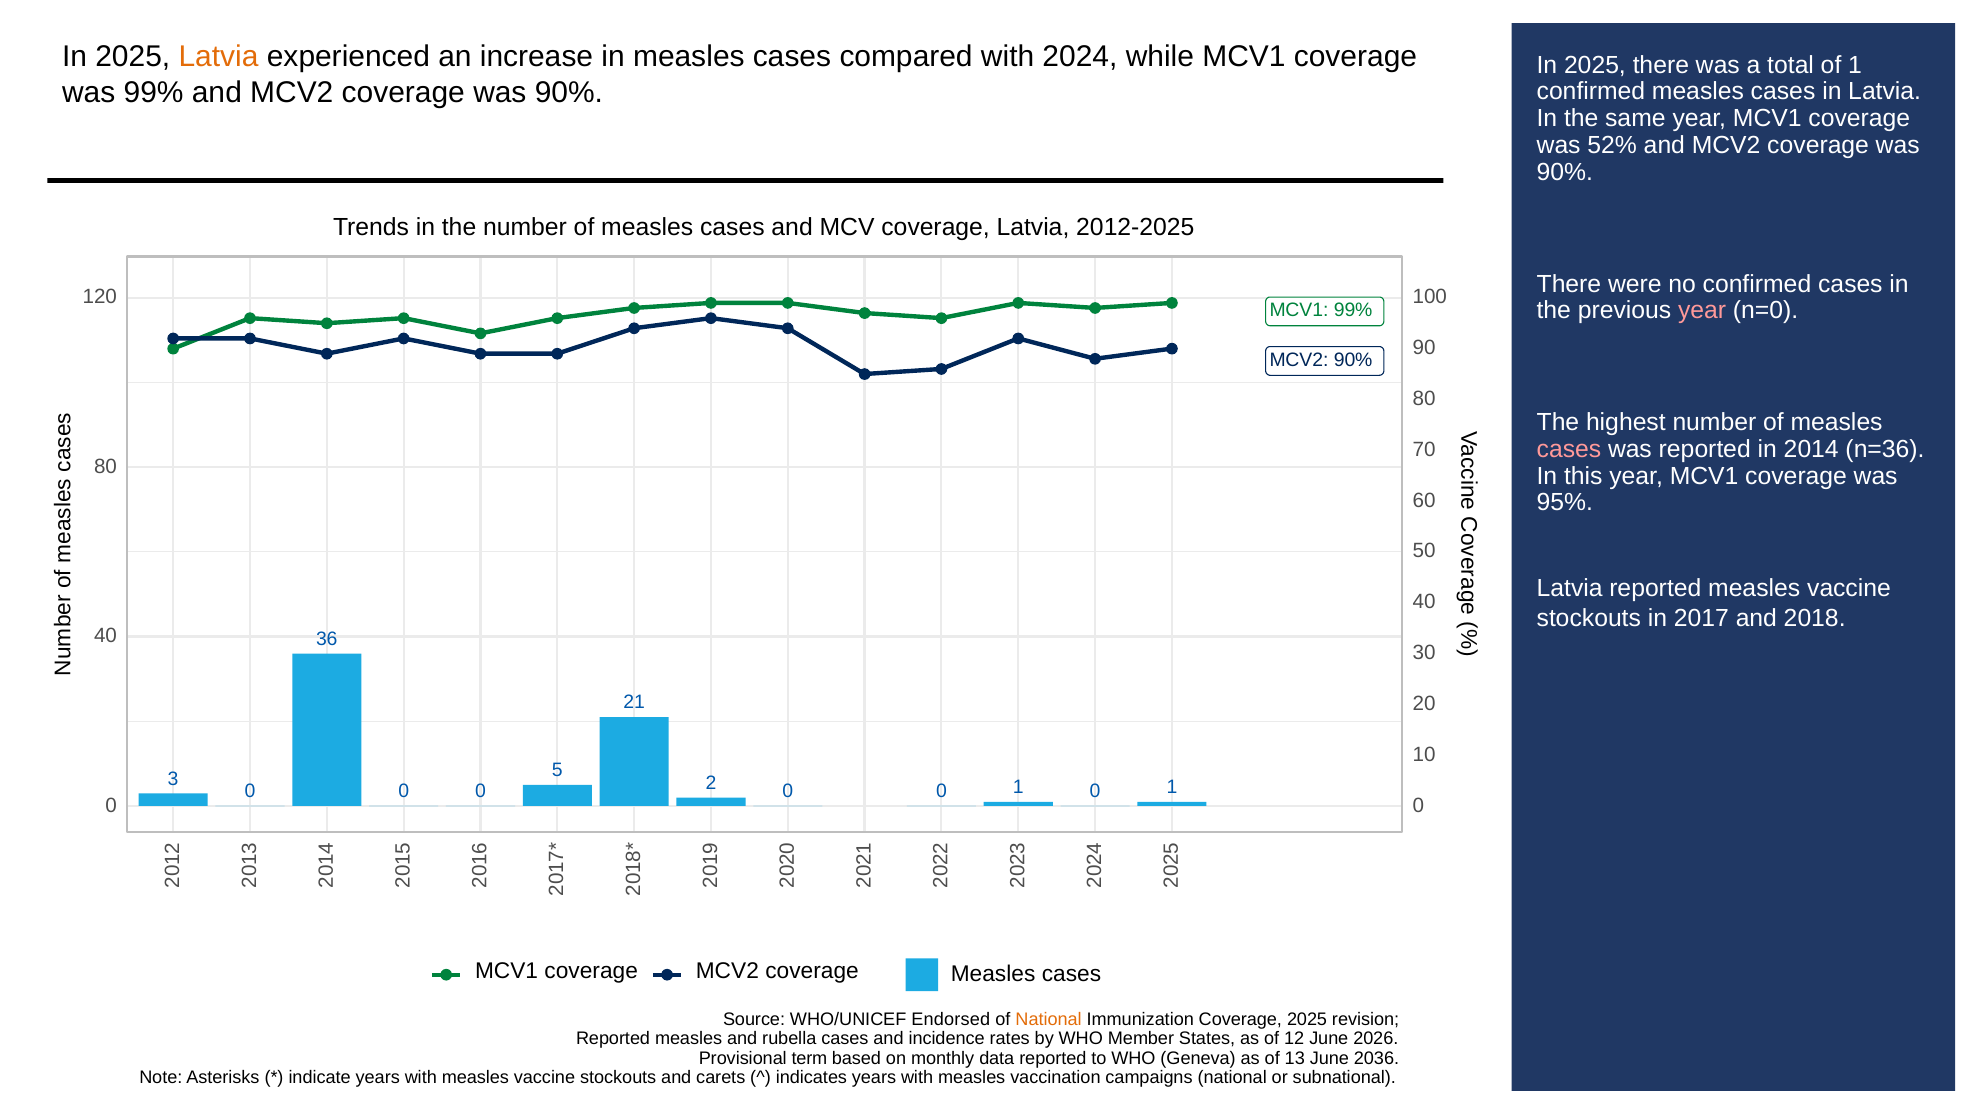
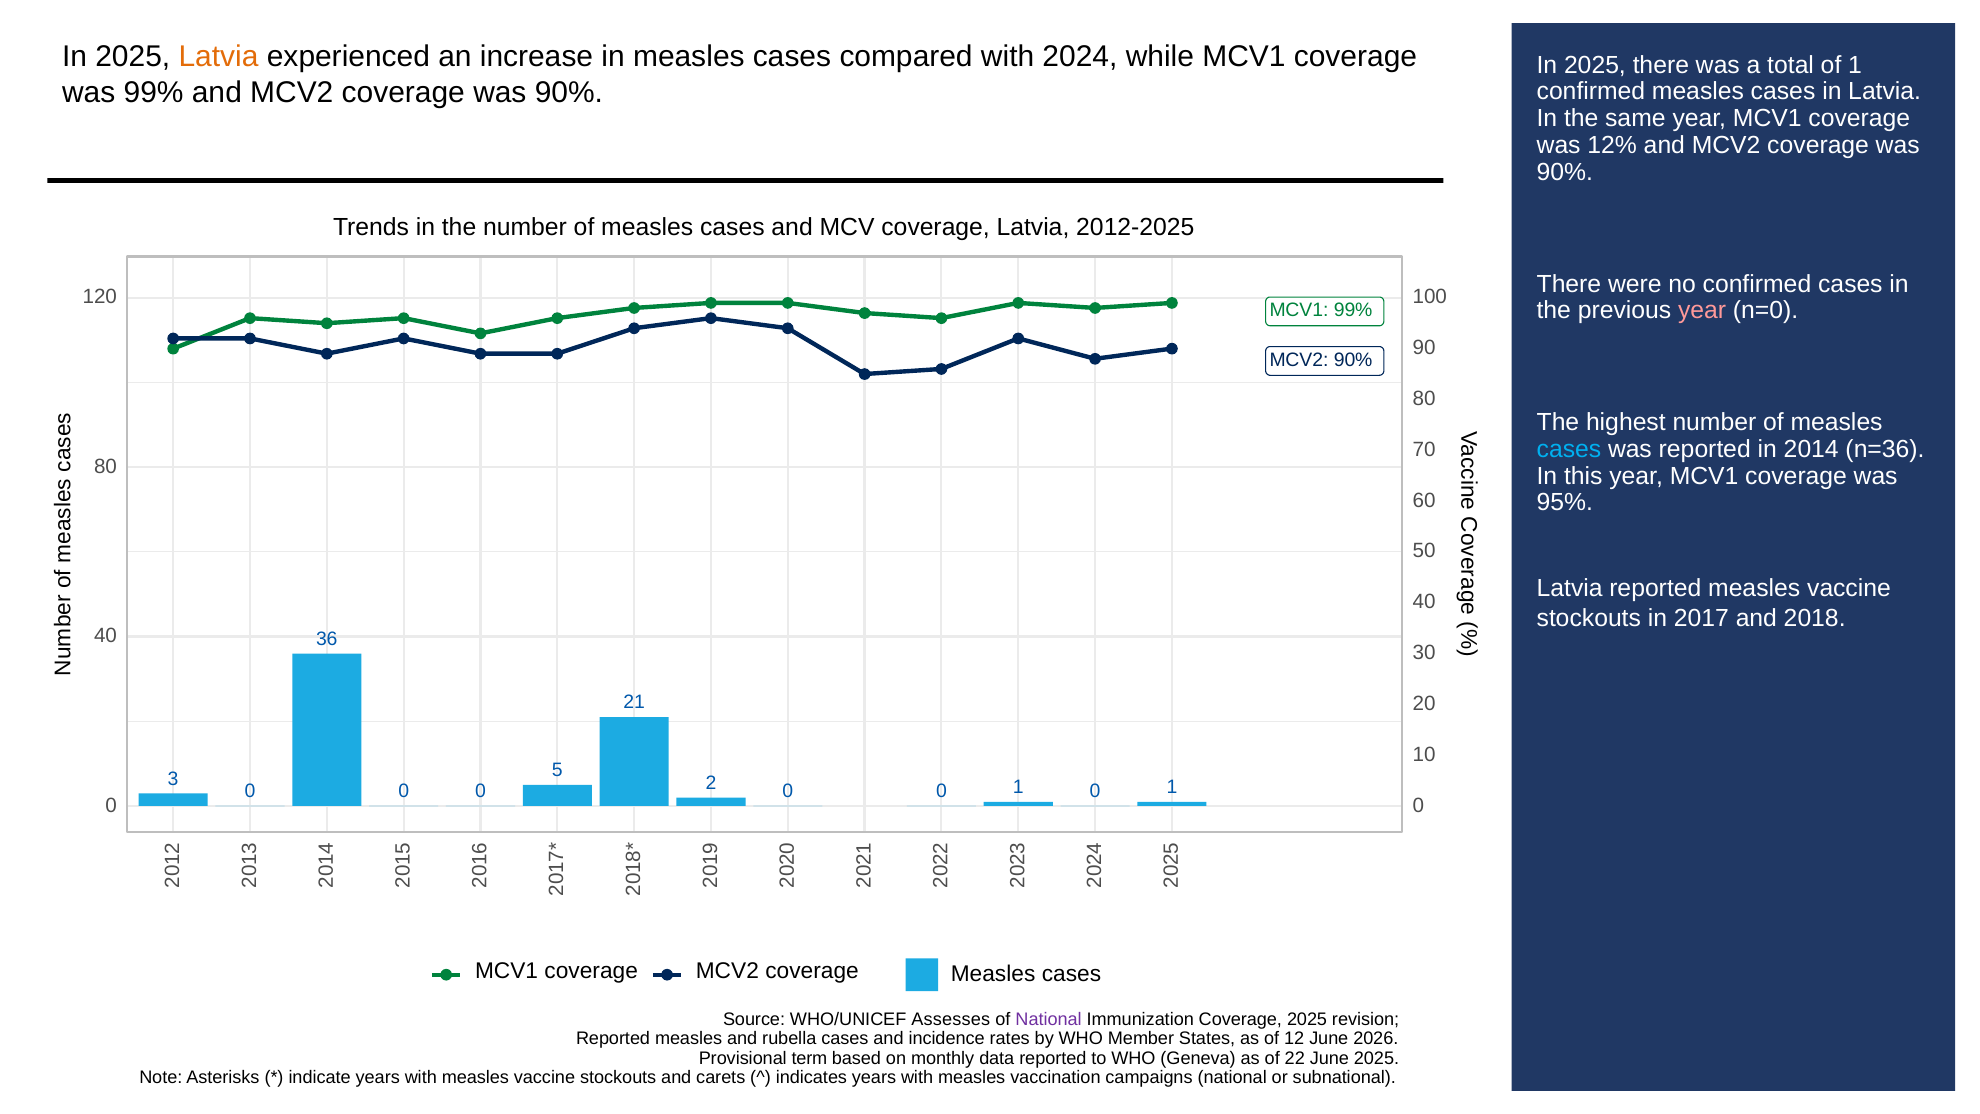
52%: 52% -> 12% (1612, 145)
cases colour: pink -> light blue (1569, 449)
Endorsed: Endorsed -> Assesses (951, 1019)
National colour: orange -> purple (1049, 1019)
13: 13 -> 22 (1295, 1058)
June 2036: 2036 -> 2025 (1376, 1058)
